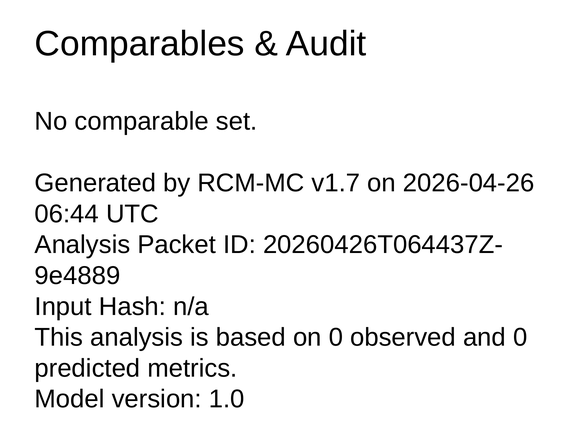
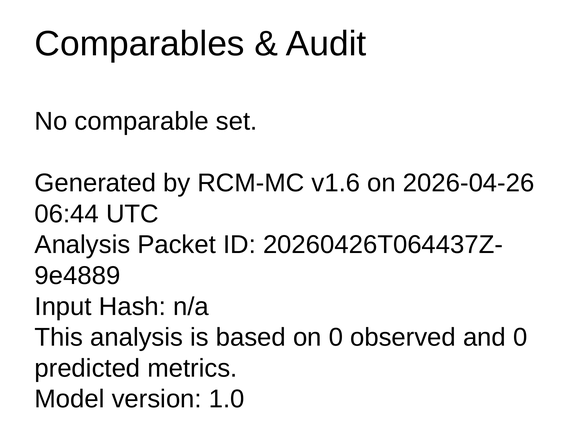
v1.7: v1.7 -> v1.6 (336, 183)
